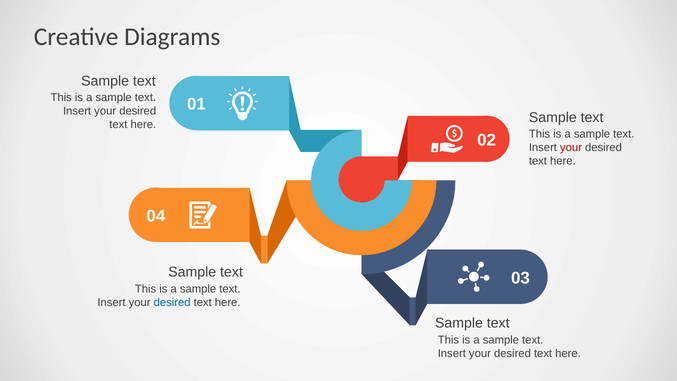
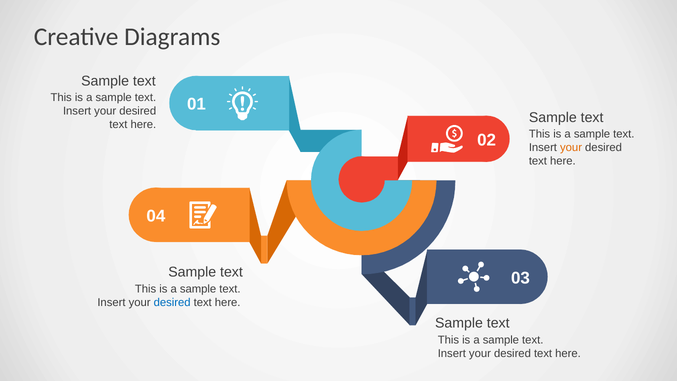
your colour: red -> orange (571, 148)
